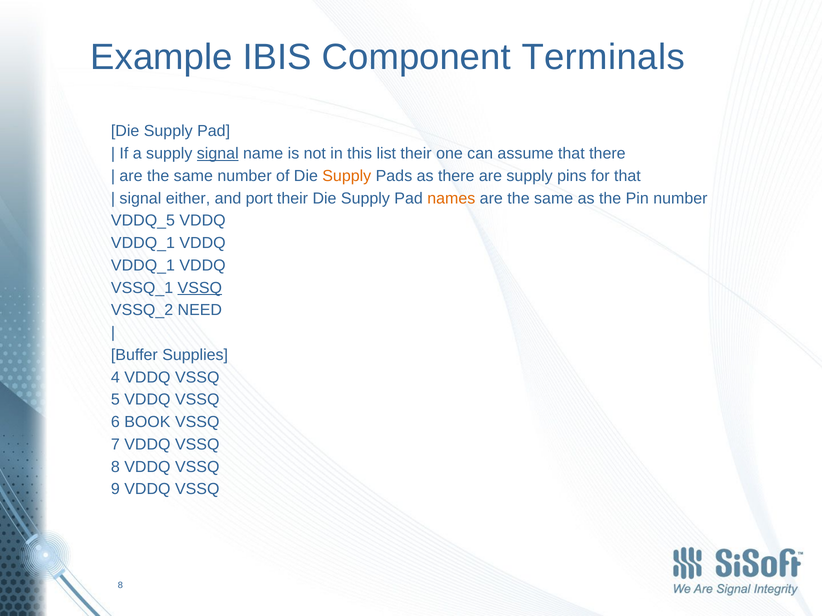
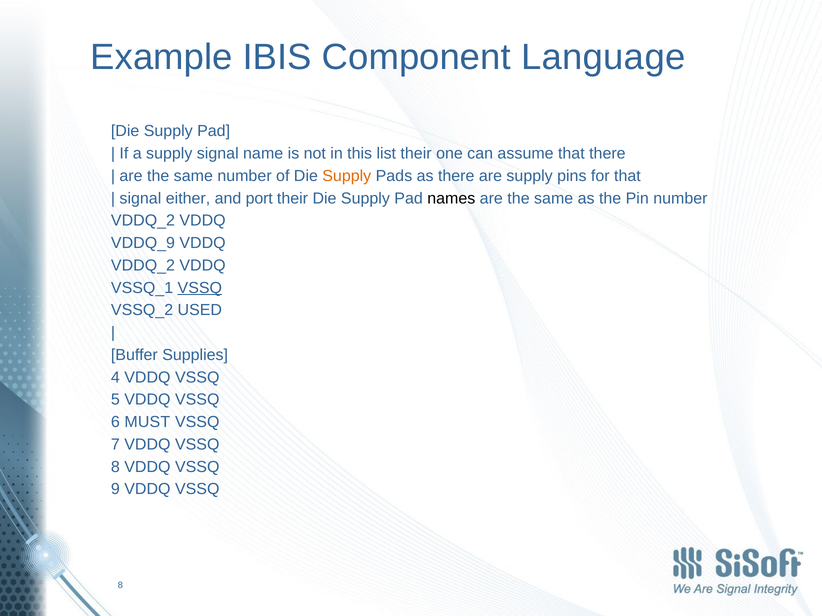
Terminals: Terminals -> Language (603, 57)
signal underline: present -> none (218, 154)
names colour: orange -> black (451, 198)
VDDQ_5: VDDQ_5 -> VDDQ_2 (143, 221)
VDDQ_1: VDDQ_1 -> VDDQ_9 (143, 243)
VDDQ_1: VDDQ_1 -> VDDQ_2 (143, 266)
NEED: NEED -> USED (200, 310)
BOOK: BOOK -> MUST (147, 422)
